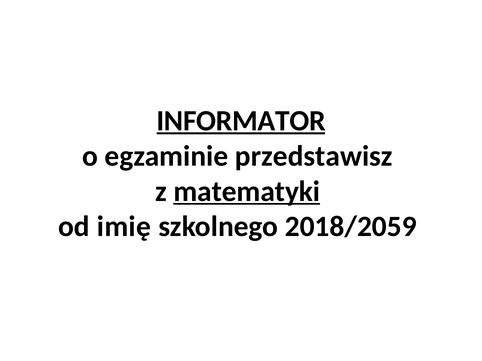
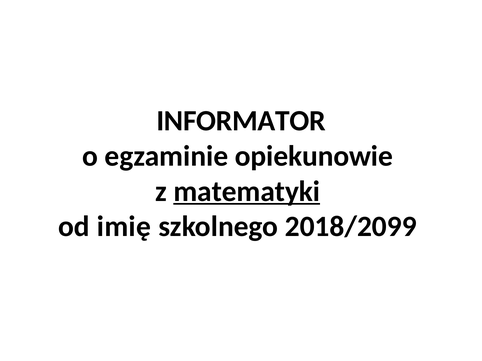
INFORMATOR underline: present -> none (241, 121)
przedstawisz: przedstawisz -> opiekunowie (314, 156)
2018/2059: 2018/2059 -> 2018/2099 (351, 227)
